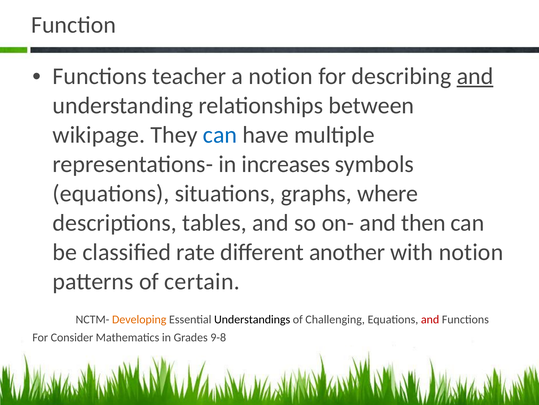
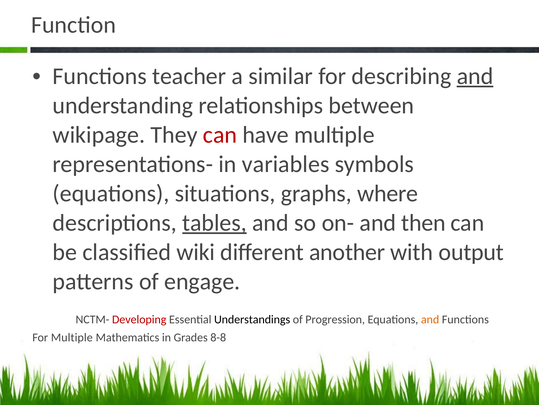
a notion: notion -> similar (281, 76)
can colour: blue -> red (220, 135)
increases: increases -> variables (286, 164)
tables underline: none -> present (215, 222)
rate: rate -> wiki (196, 252)
with notion: notion -> output (471, 252)
certain: certain -> engage (202, 281)
Developing colour: orange -> red (139, 319)
Challenging: Challenging -> Progression (335, 319)
and colour: red -> orange (430, 319)
For Consider: Consider -> Multiple (72, 337)
9-8: 9-8 -> 8-8 (218, 337)
